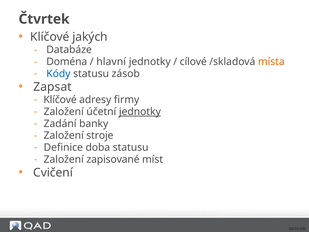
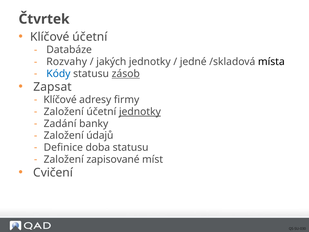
Klíčové jakých: jakých -> účetní (90, 37)
Doména: Doména -> Rozvahy (67, 62)
hlavní: hlavní -> jakých (111, 62)
cílové: cílové -> jedné (193, 62)
místa colour: orange -> black (271, 62)
zásob underline: none -> present (126, 74)
stroje: stroje -> údajů (100, 135)
